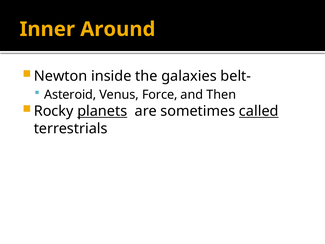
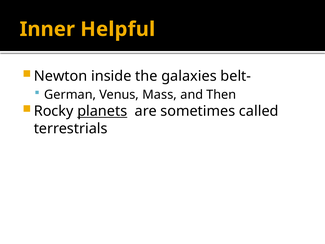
Around: Around -> Helpful (118, 29)
Asteroid: Asteroid -> German (70, 95)
Force: Force -> Mass (160, 95)
called underline: present -> none (259, 111)
